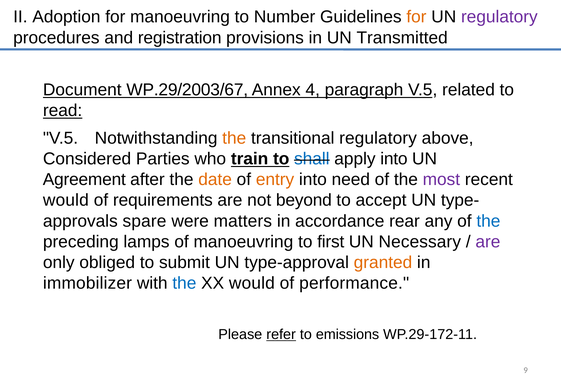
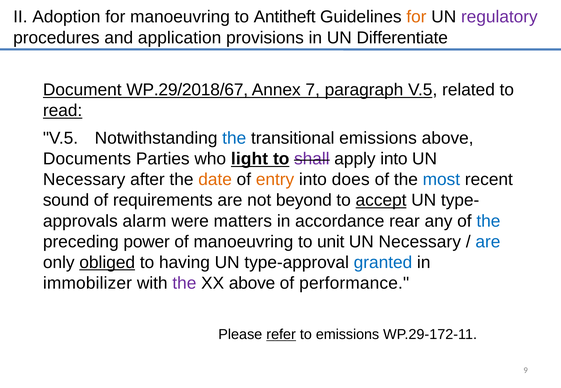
Number: Number -> Antitheft (285, 17)
registration: registration -> application (180, 38)
Transmitted: Transmitted -> Differentiate (402, 38)
WP.29/2003/67: WP.29/2003/67 -> WP.29/2018/67 (187, 90)
4: 4 -> 7 (313, 90)
the colour: orange -> blue (234, 138)
transitional regulatory: regulatory -> emissions (378, 138)
Considered: Considered -> Documents (87, 159)
train: train -> light (250, 159)
shall colour: blue -> purple (312, 159)
Agreement: Agreement -> Necessary (84, 180)
need: need -> does (351, 180)
most colour: purple -> blue (441, 180)
would: would -> sound (66, 200)
accept underline: none -> present (381, 200)
spare: spare -> alarm (144, 221)
lamps: lamps -> power (147, 242)
first: first -> unit (331, 242)
are colour: purple -> blue (488, 242)
obliged underline: none -> present (107, 263)
submit: submit -> having (184, 263)
granted colour: orange -> blue (383, 263)
the colour: blue -> purple (184, 283)
XX would: would -> above (252, 283)
